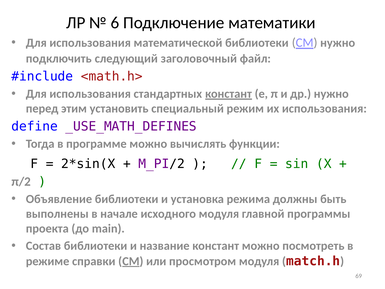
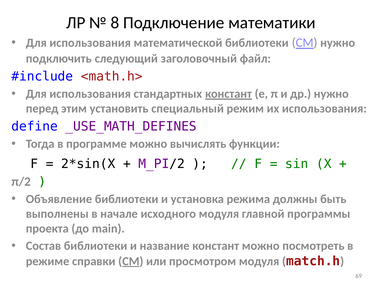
6: 6 -> 8 (115, 23)
